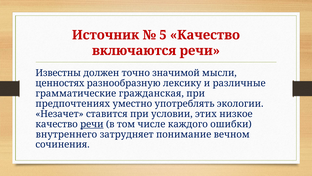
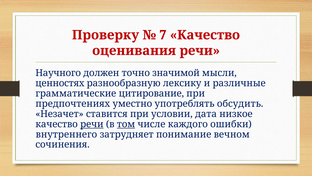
Источник: Источник -> Проверку (106, 35)
5: 5 -> 7 (163, 35)
включаются: включаются -> оценивания (134, 51)
Известны: Известны -> Научного (58, 73)
гражданская: гражданская -> цитирование (151, 93)
экологии: экологии -> обсудить (240, 103)
этих: этих -> дата (206, 114)
том underline: none -> present (126, 124)
